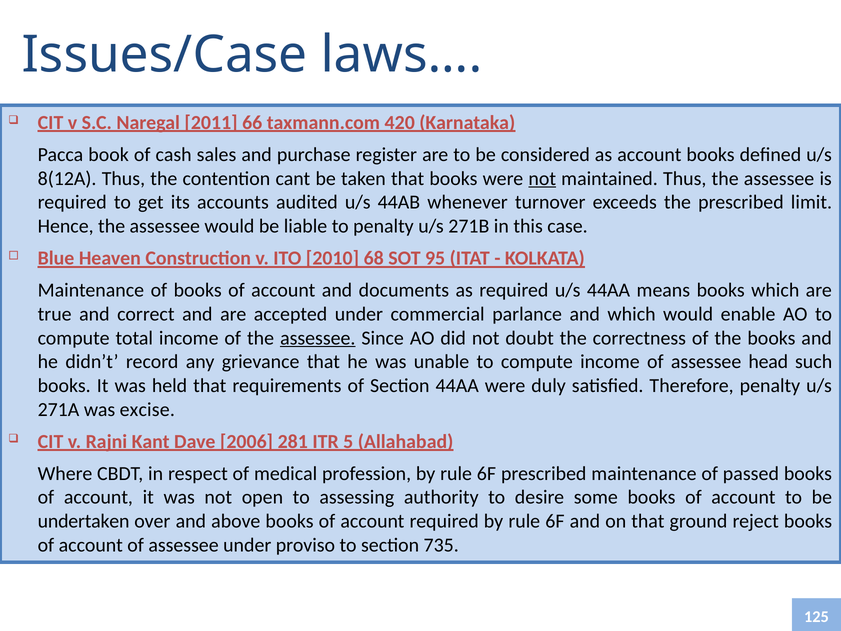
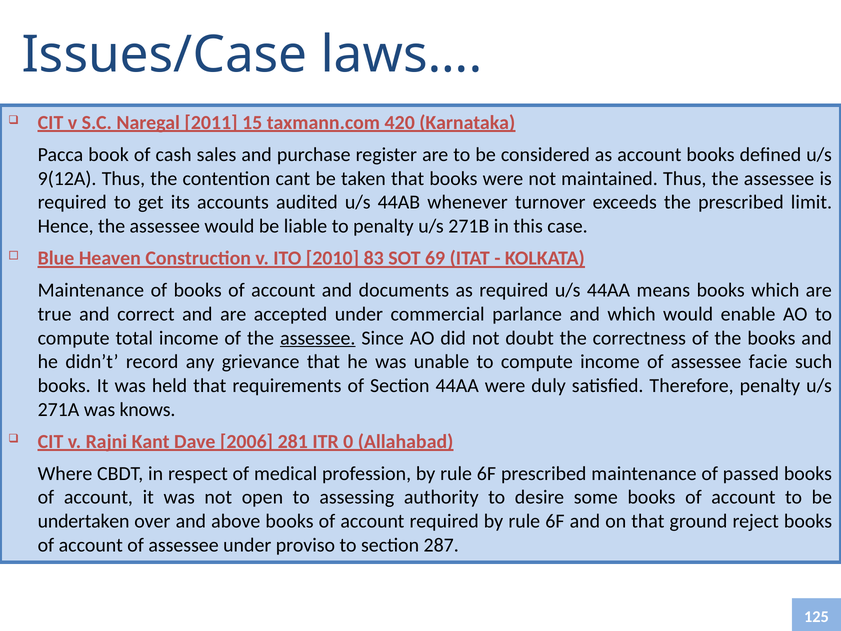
66: 66 -> 15 (252, 123)
8(12A: 8(12A -> 9(12A (67, 178)
not underline: present -> none (542, 178)
68: 68 -> 83 (374, 258)
95: 95 -> 69 (435, 258)
head: head -> facie (768, 362)
excise: excise -> knows (147, 409)
5: 5 -> 0 (348, 441)
735: 735 -> 287 (441, 545)
